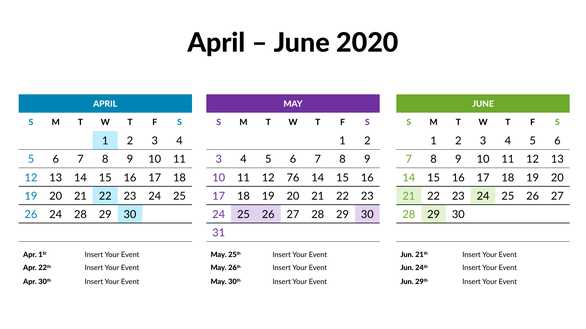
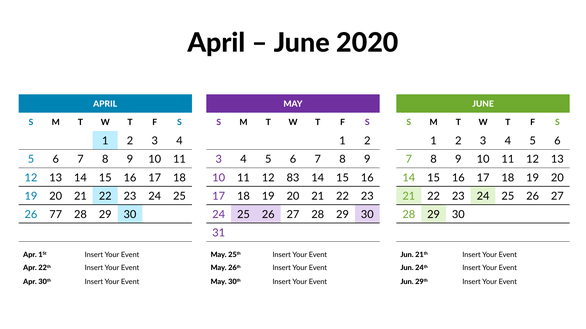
76: 76 -> 83 (293, 178)
26 24: 24 -> 77 (56, 215)
